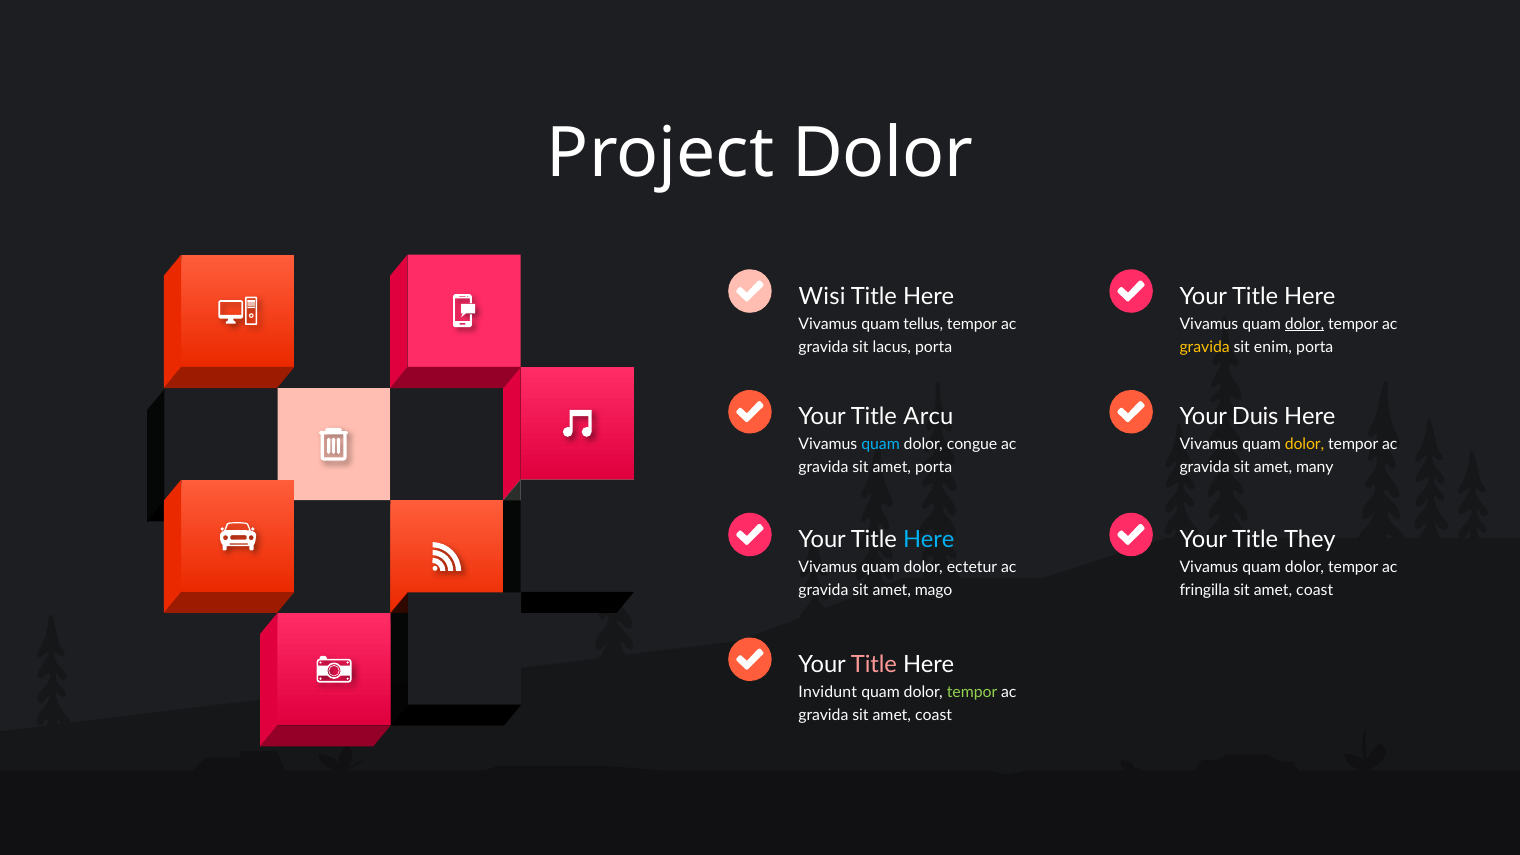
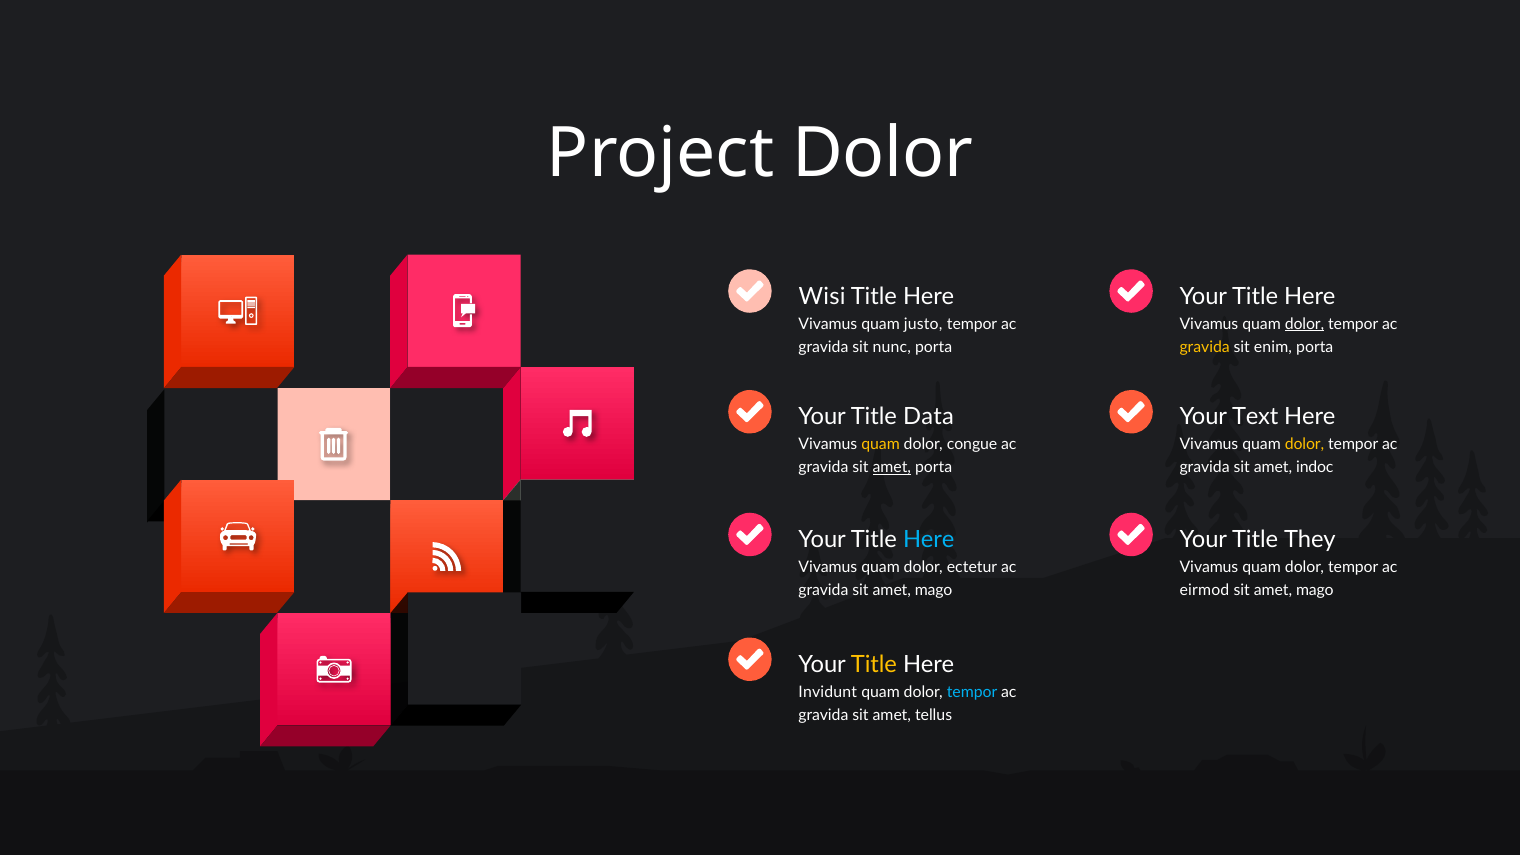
tellus: tellus -> justo (923, 324)
lacus: lacus -> nunc (892, 347)
Arcu: Arcu -> Data (928, 417)
Duis: Duis -> Text (1255, 417)
quam colour: light blue -> yellow (881, 445)
amet underline: none -> present (892, 468)
many: many -> indoc (1315, 468)
fringilla: fringilla -> eirmod (1205, 590)
coast: coast -> mago (1315, 590)
Title colour: pink -> yellow (874, 665)
tempor colour: light green -> light blue (972, 692)
gravida sit amet coast: coast -> tellus (934, 715)
